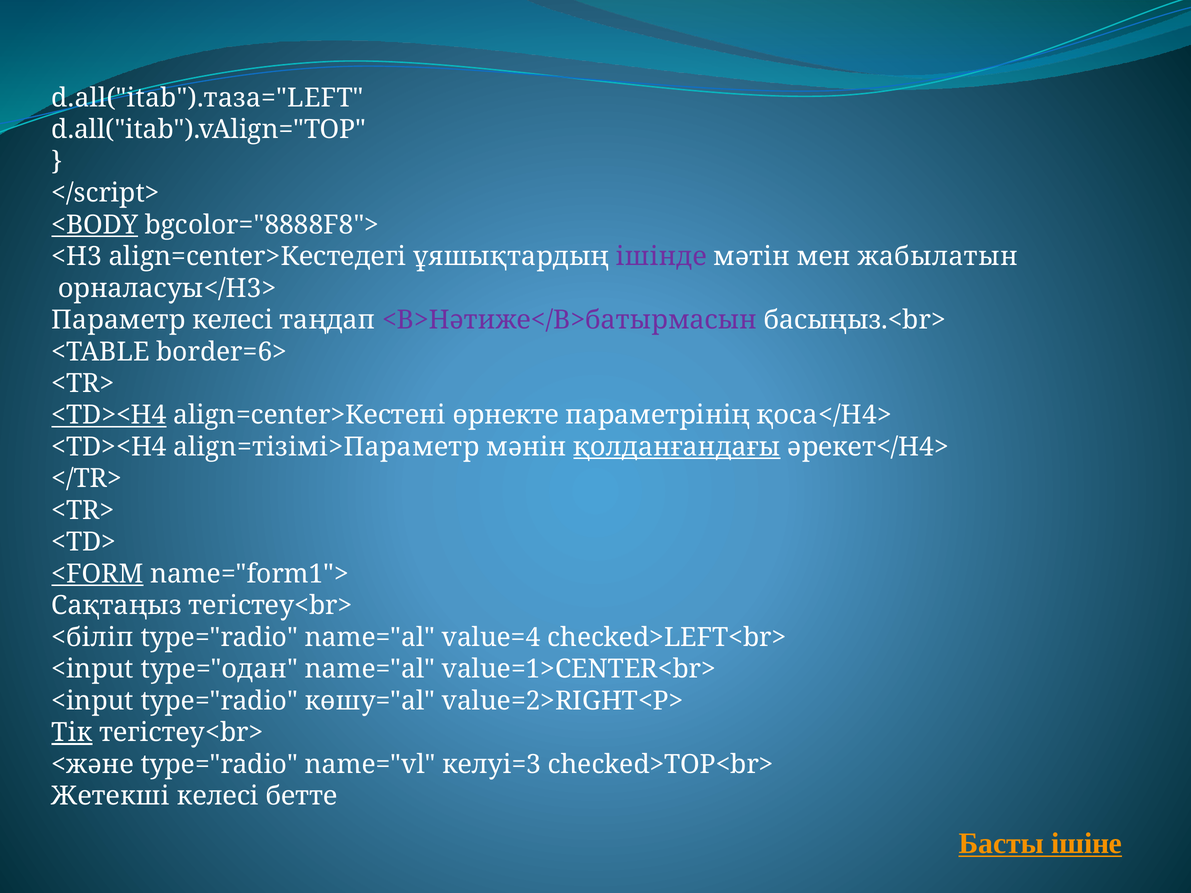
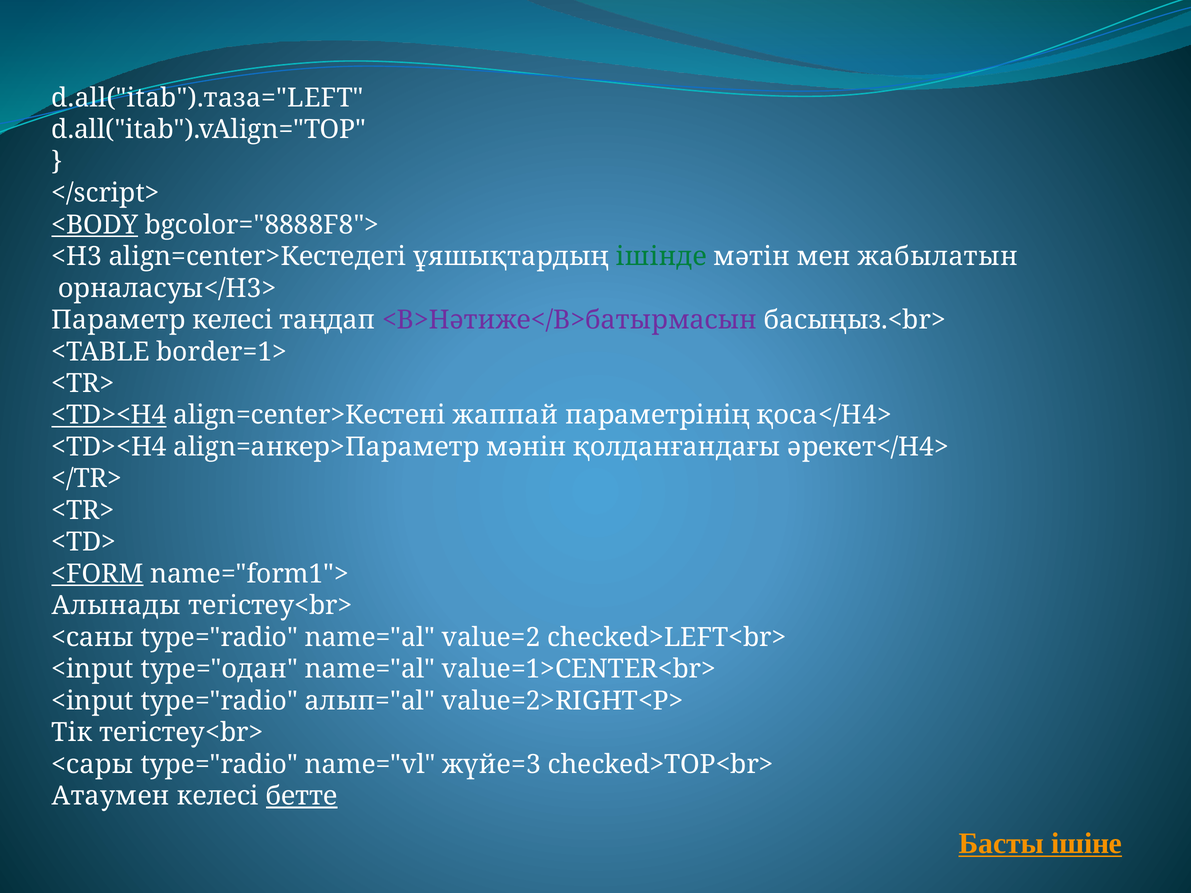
ішінде colour: purple -> green (661, 257)
border=6>: border=6> -> border=1> (222, 352)
өрнекте: өрнекте -> жаппай (505, 415)
align=тізімі>Параметр: align=тізімі>Параметр -> align=анкер>Параметр (326, 447)
қолданғандағы underline: present -> none (677, 447)
Сақтаңыз: Сақтаңыз -> Алынады (116, 606)
<біліп: <біліп -> <саны (93, 638)
value=4: value=4 -> value=2 (491, 638)
көшу="al: көшу="al -> алып="al (370, 701)
Тік underline: present -> none (72, 733)
<және: <және -> <сары (93, 765)
келуі=3: келуі=3 -> жүйе=3 (492, 765)
Жетекші: Жетекші -> Атаумен (111, 796)
бетте underline: none -> present (302, 796)
